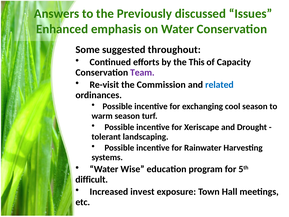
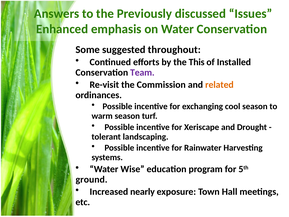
Capacity: Capacity -> Installed (234, 62)
related colour: blue -> orange (219, 85)
difficult: difficult -> ground (92, 179)
invest: invest -> nearly (142, 192)
